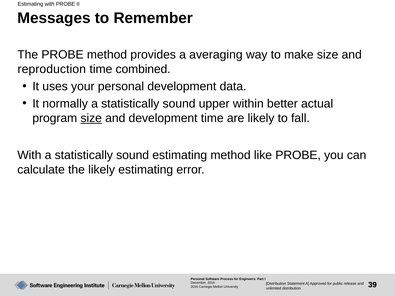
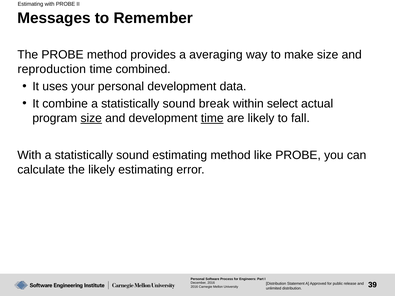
normally: normally -> combine (65, 104)
upper: upper -> break (214, 104)
better: better -> select (282, 104)
time underline: none -> present (212, 118)
